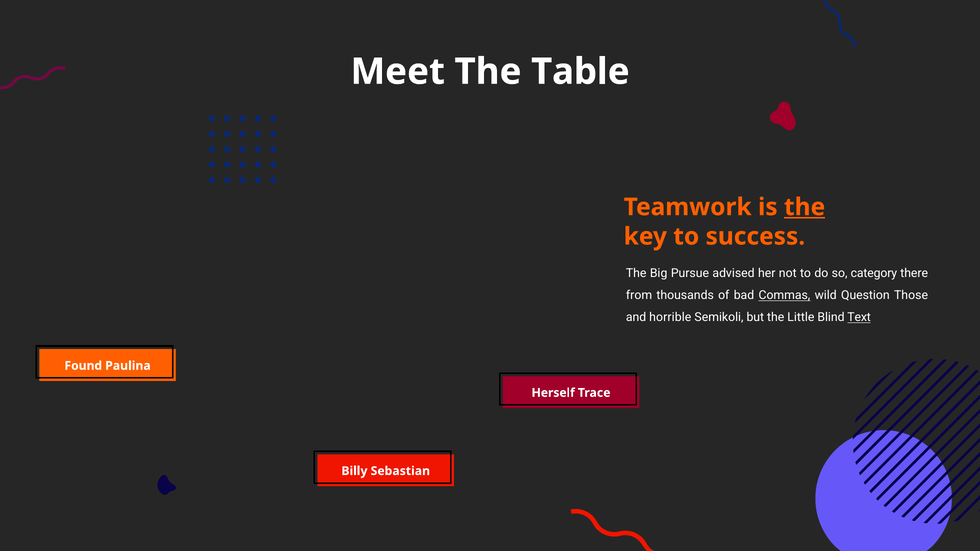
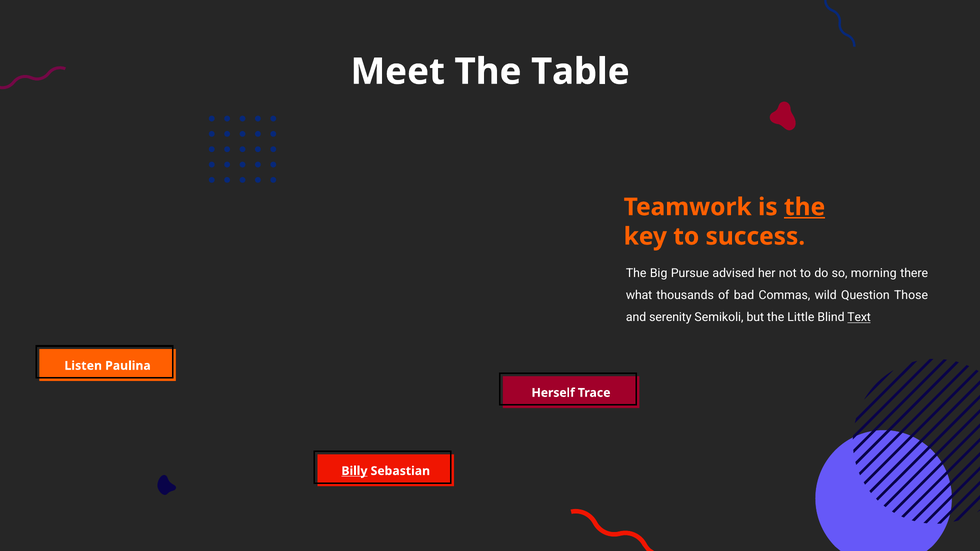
category: category -> morning (874, 273)
from: from -> what (639, 296)
Commas underline: present -> none (784, 296)
horrible: horrible -> serenity (670, 318)
Found: Found -> Listen (83, 366)
Billy underline: none -> present (354, 471)
